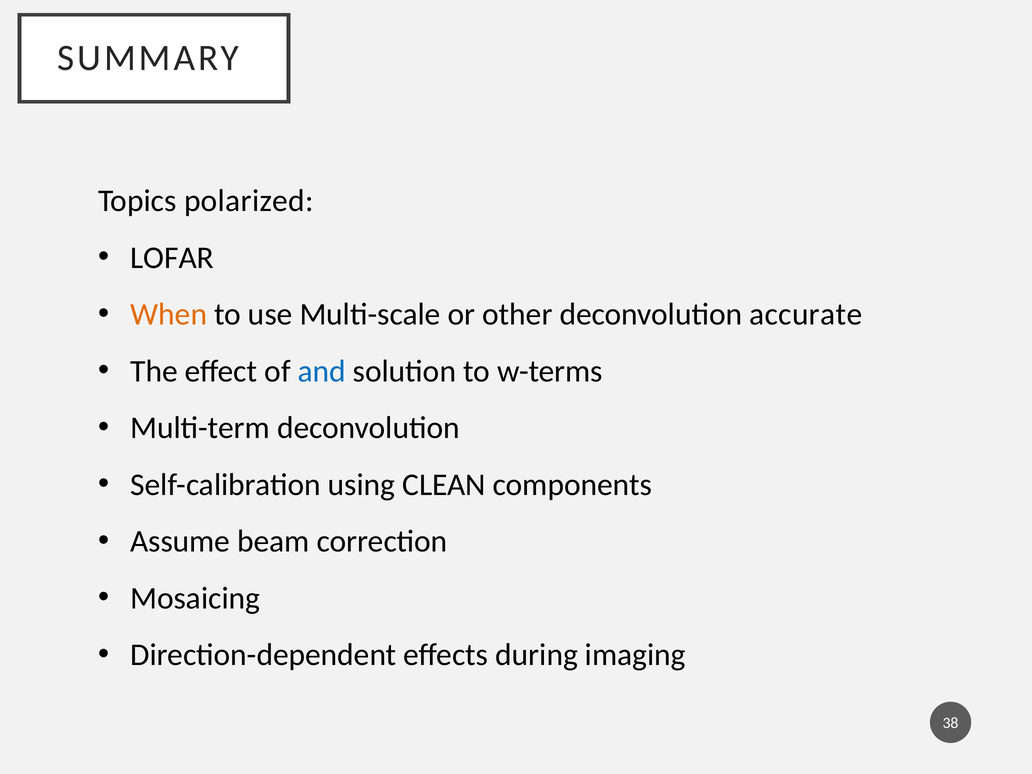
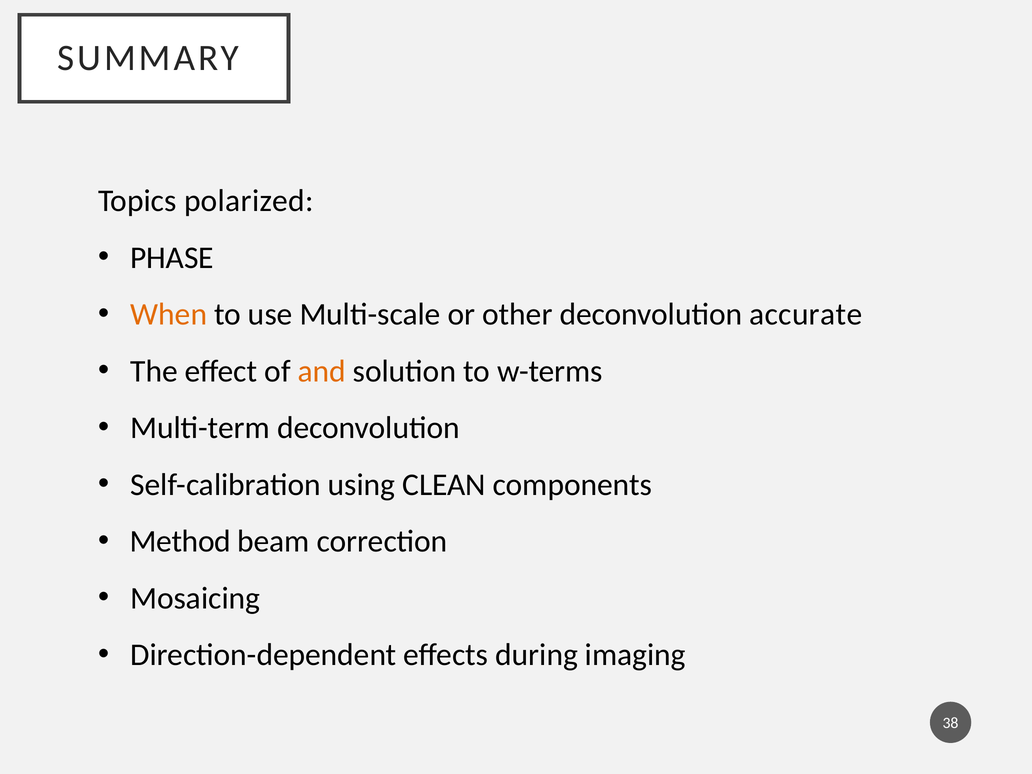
LOFAR: LOFAR -> PHASE (172, 258)
and colour: blue -> orange (322, 371)
Assume: Assume -> Method (180, 541)
